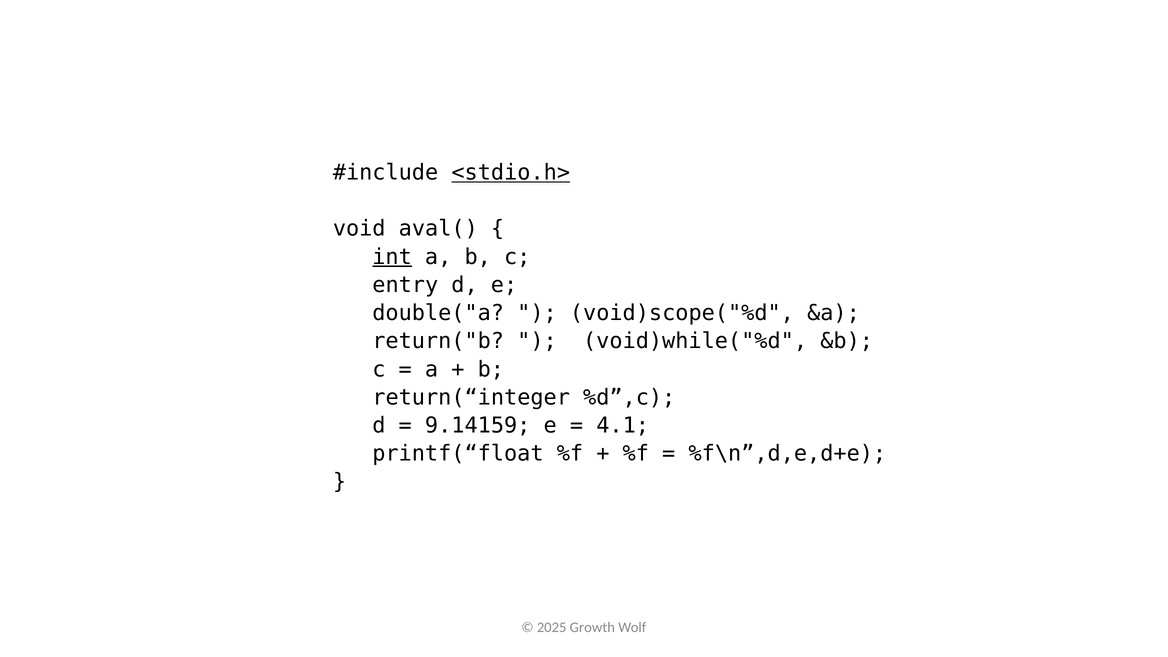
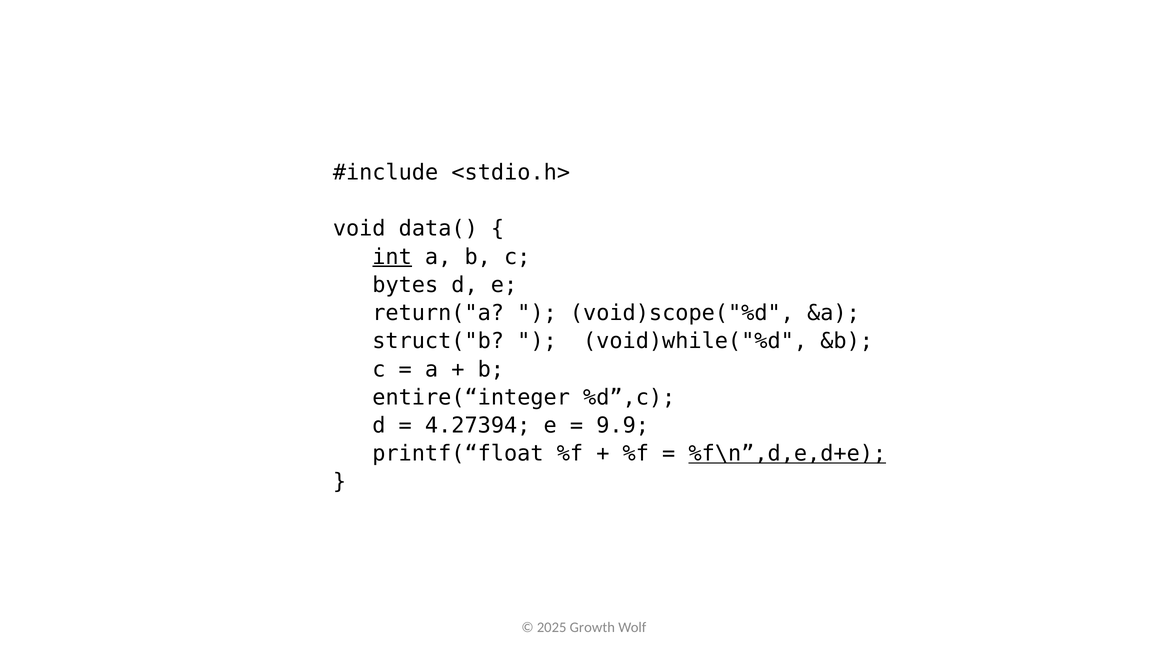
<stdio.h> underline: present -> none (511, 173)
aval(: aval( -> data( (438, 229)
entry: entry -> bytes (405, 285)
double("a: double("a -> return("a (438, 313)
return("b: return("b -> struct("b (438, 341)
return(“integer: return(“integer -> entire(“integer (471, 397)
9.14159: 9.14159 -> 4.27394 (478, 425)
4.1: 4.1 -> 9.9 (623, 425)
%f\n”,d,e,d+e underline: none -> present (787, 454)
